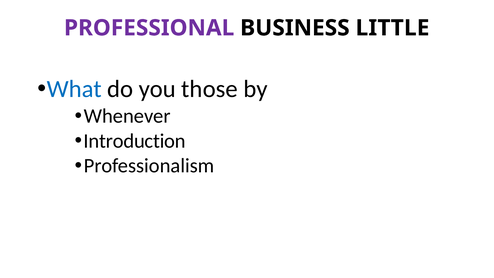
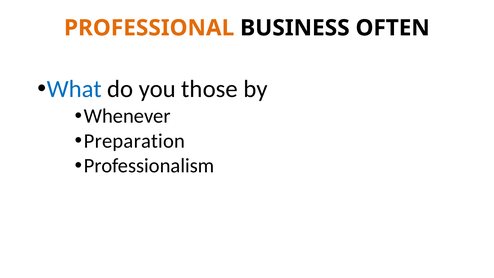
PROFESSIONAL colour: purple -> orange (149, 28)
LITTLE: LITTLE -> OFTEN (393, 28)
Introduction: Introduction -> Preparation (134, 141)
